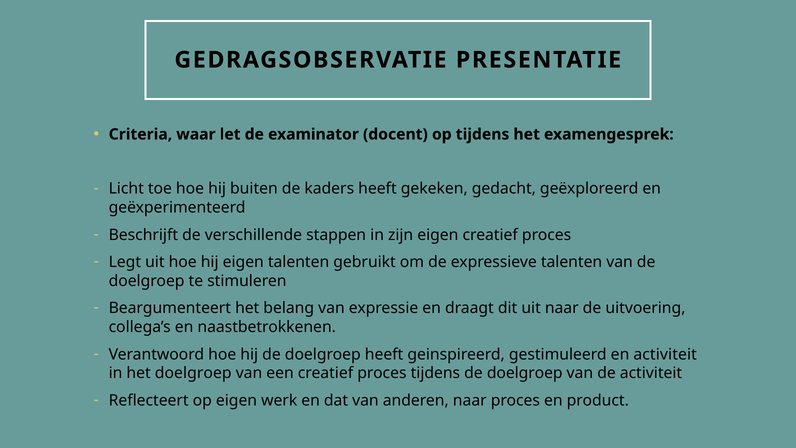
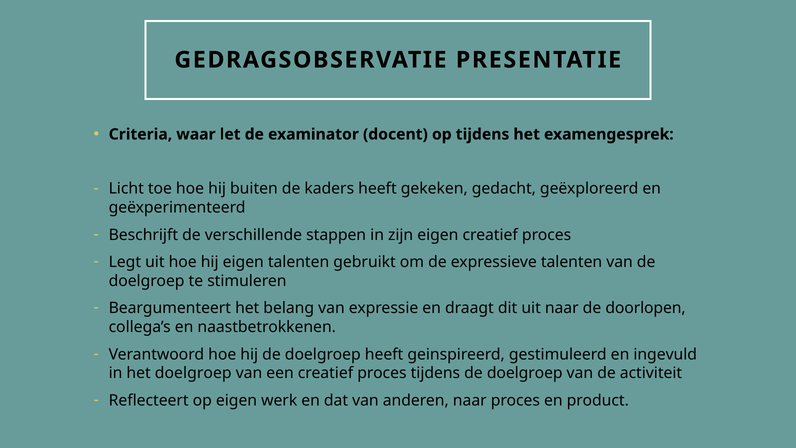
uitvoering: uitvoering -> doorlopen (646, 308)
en activiteit: activiteit -> ingevuld (665, 354)
